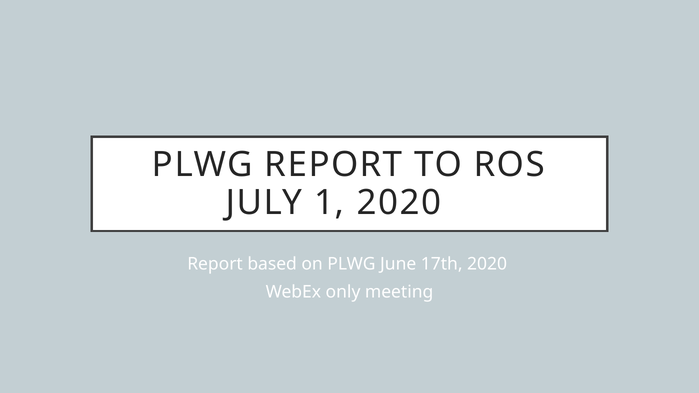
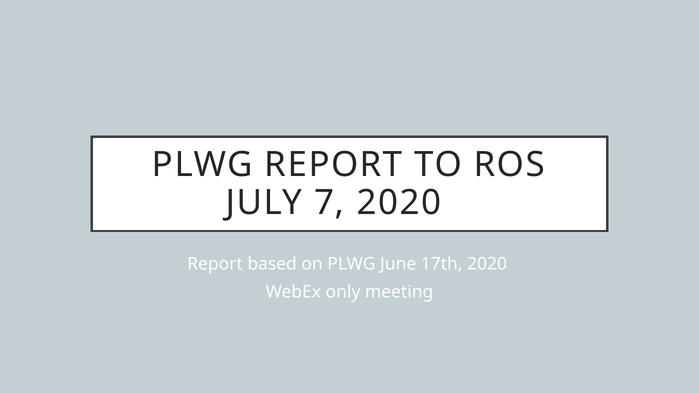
1: 1 -> 7 (329, 203)
